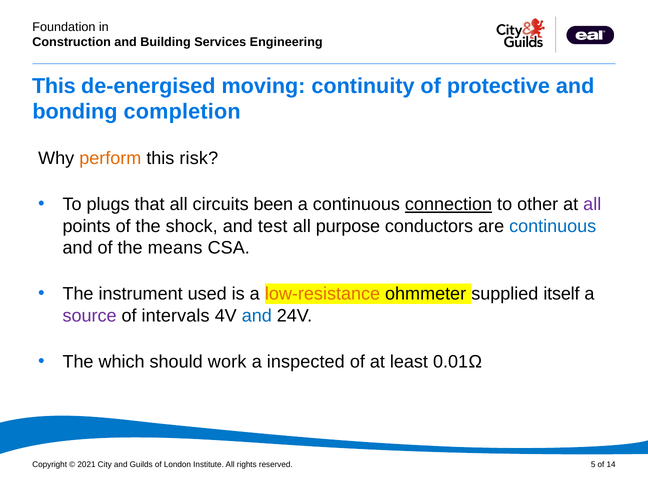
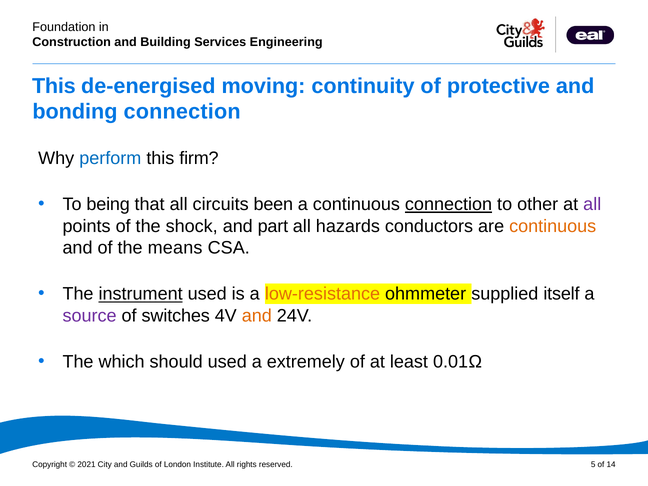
bonding completion: completion -> connection (182, 112)
perform colour: orange -> blue (110, 158)
risk: risk -> firm (199, 158)
plugs: plugs -> being (108, 204)
test: test -> part (273, 226)
purpose: purpose -> hazards (348, 226)
continuous colour: blue -> orange (553, 226)
instrument underline: none -> present (141, 294)
intervals: intervals -> switches (176, 316)
and colour: blue -> orange (257, 316)
should work: work -> used (227, 362)
inspected: inspected -> extremely (306, 362)
